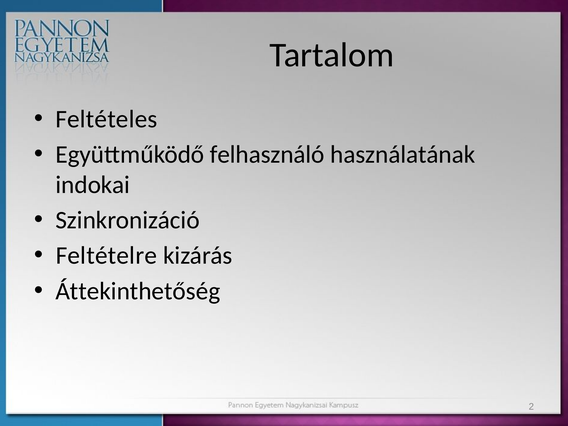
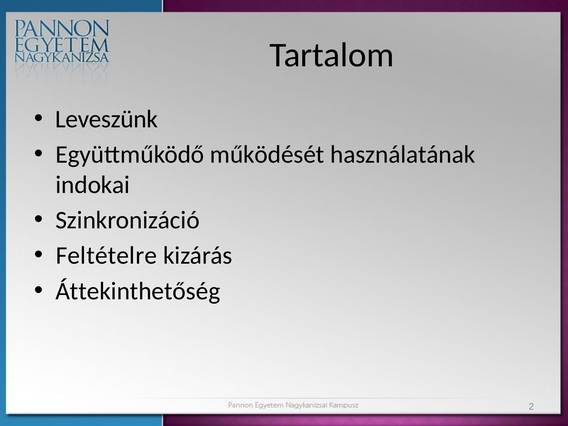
Feltételes: Feltételes -> Leveszünk (107, 119)
felhasználó: felhasználó -> működését (267, 155)
